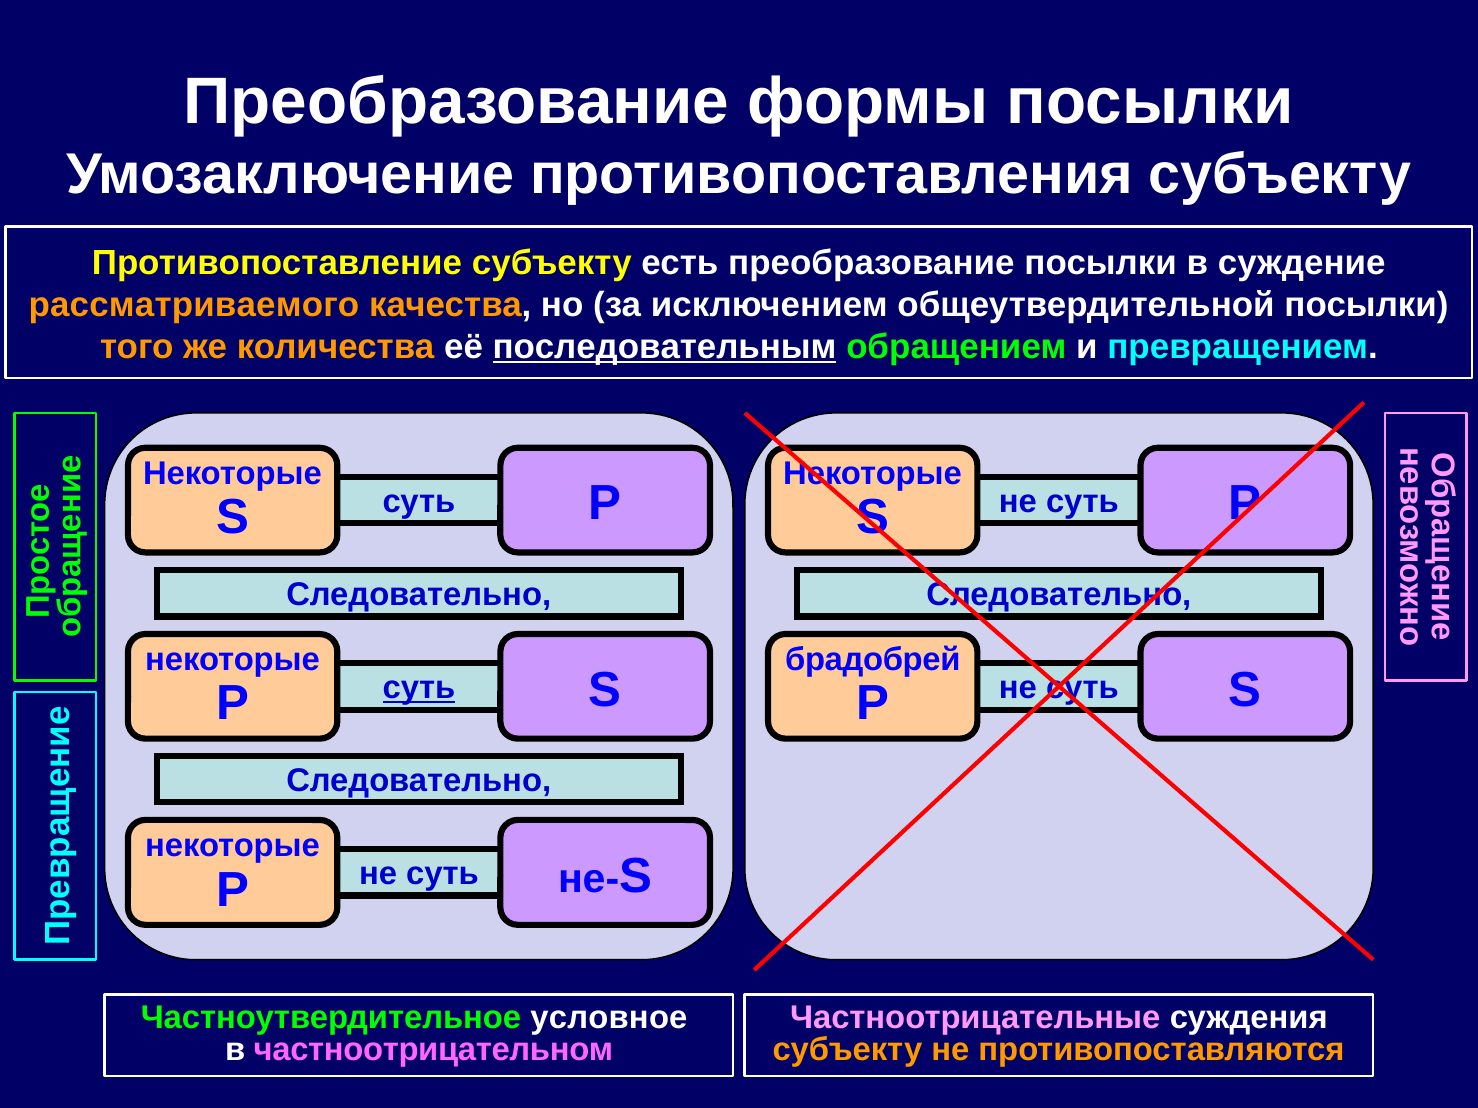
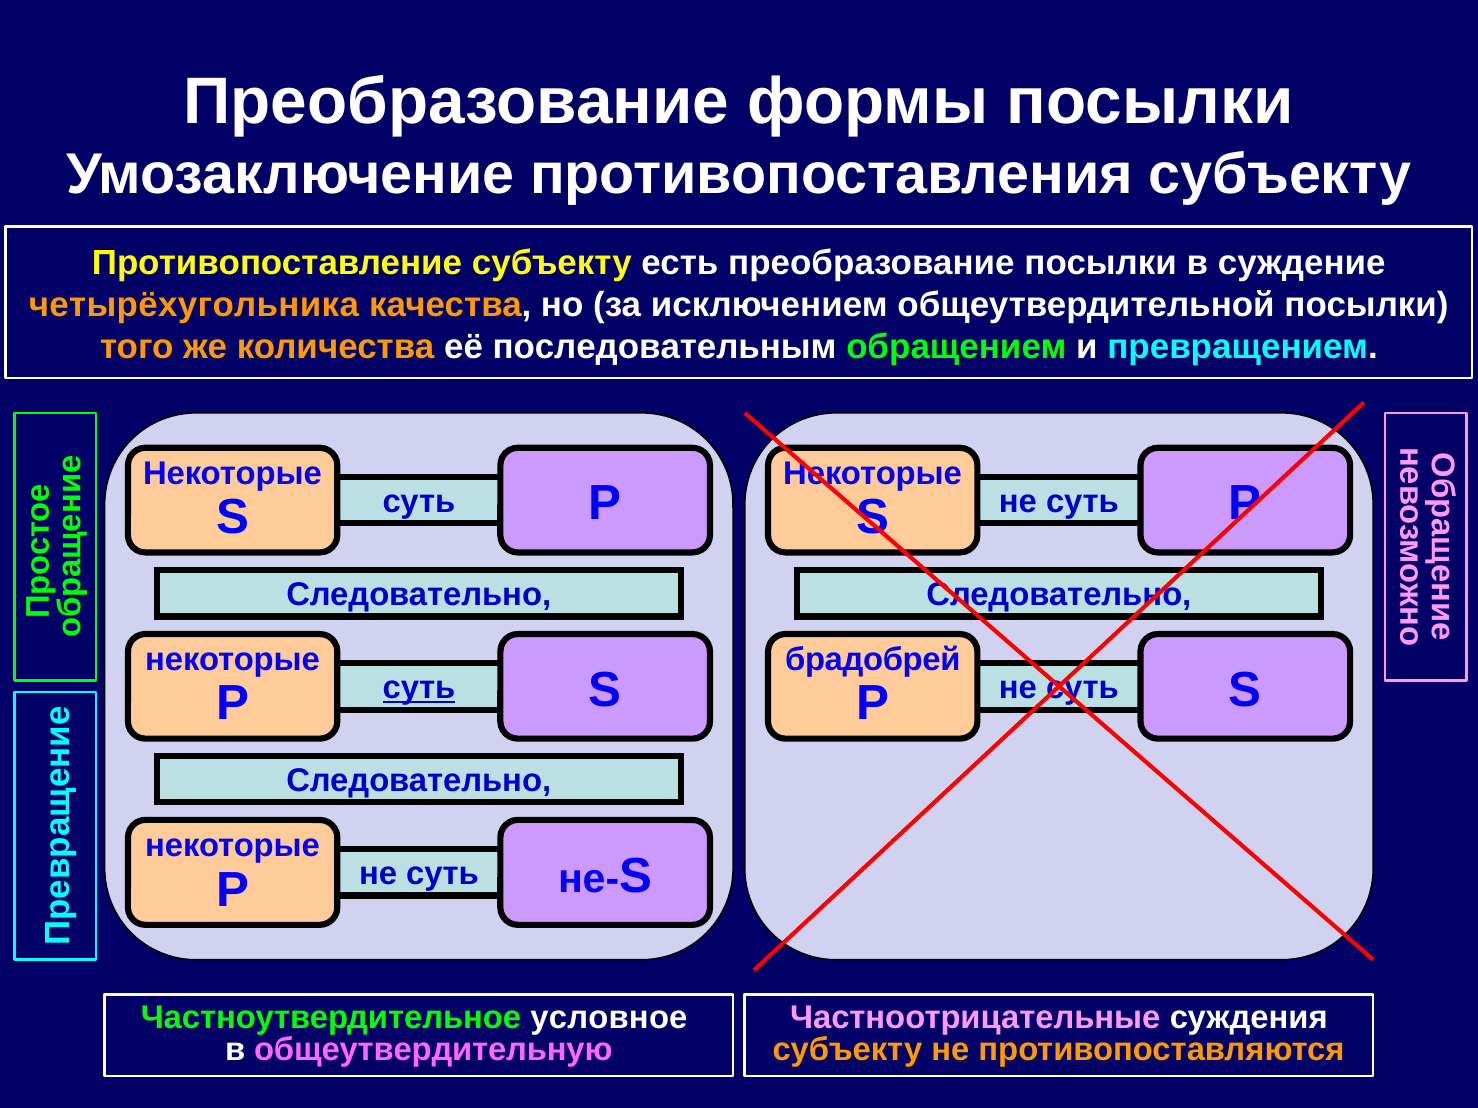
рассматриваемого: рассматриваемого -> четырёхугольника (194, 305)
последовательным underline: present -> none (665, 347)
частноотрицательном: частноотрицательном -> общеутвердительную (433, 1050)
